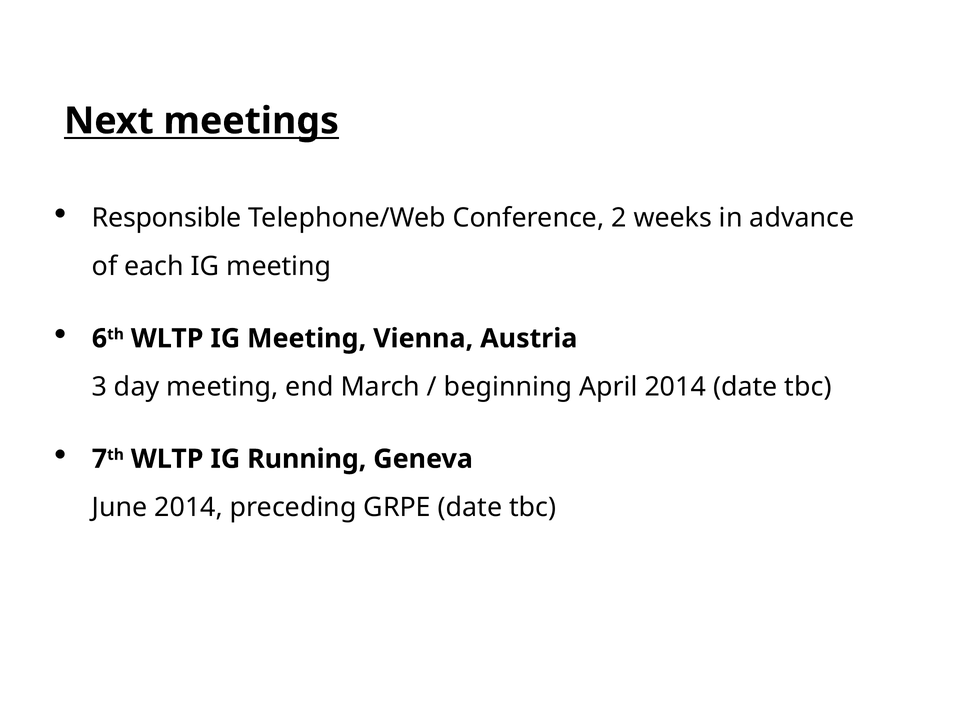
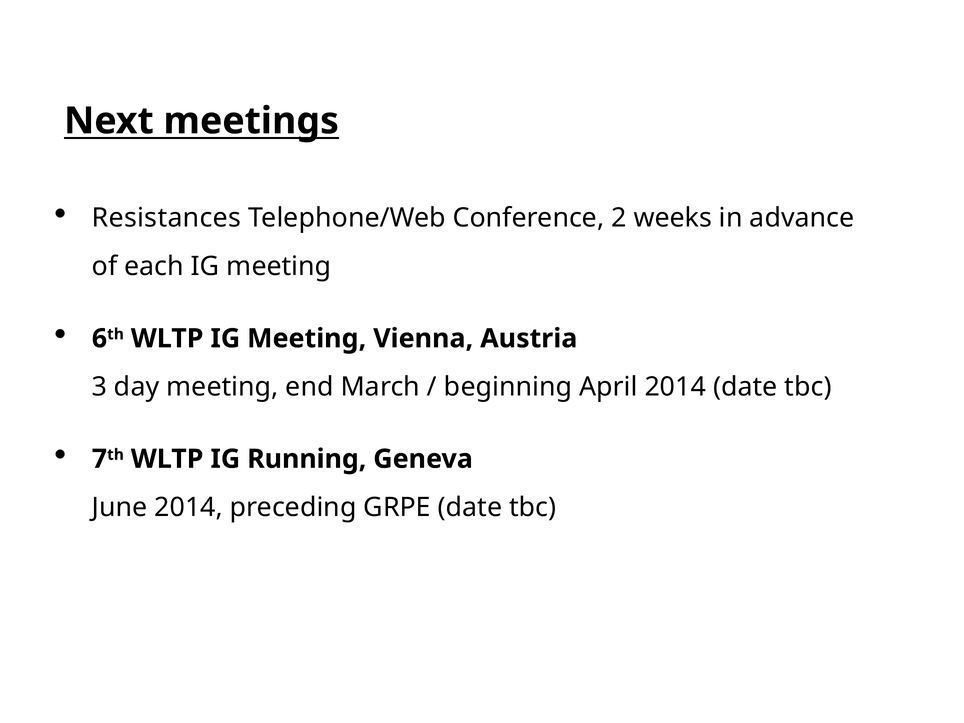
Responsible: Responsible -> Resistances (166, 218)
